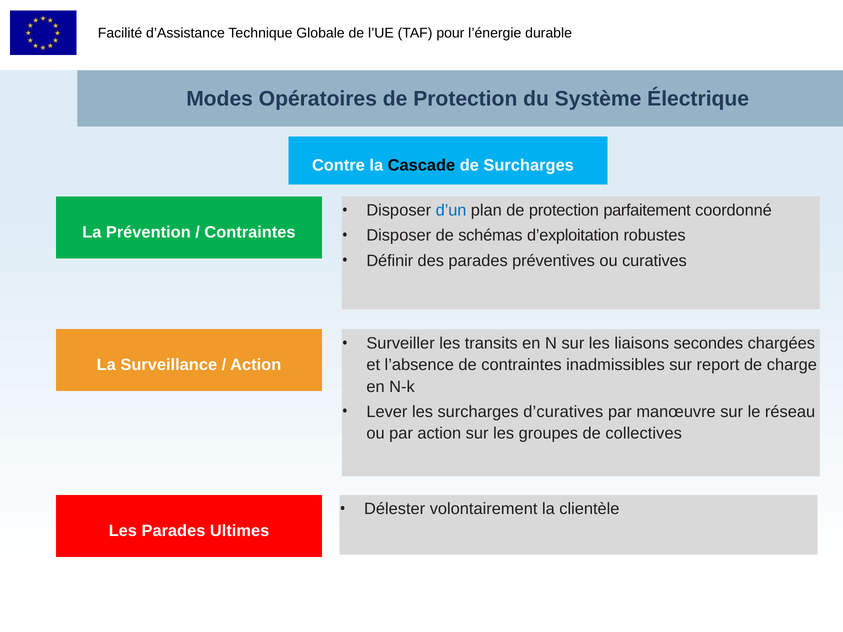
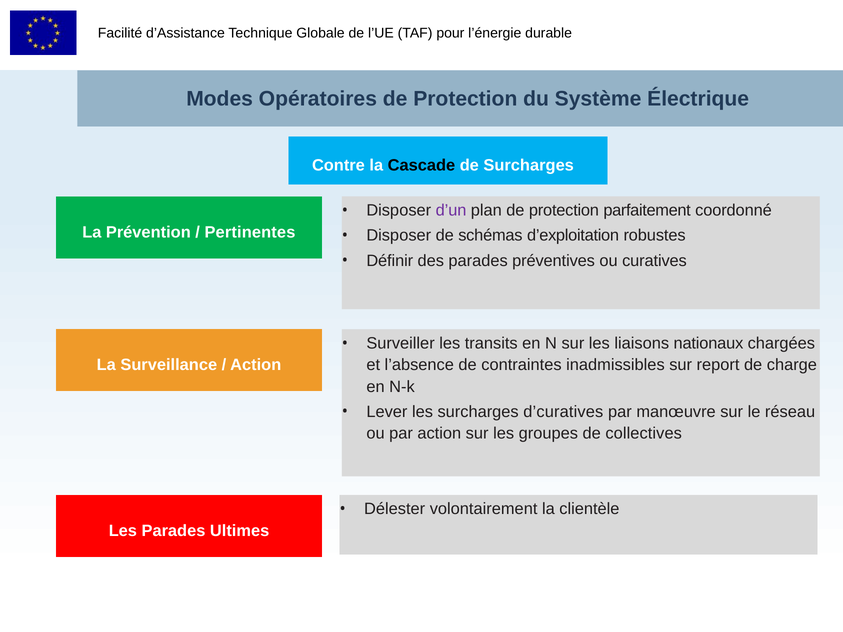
d’un colour: blue -> purple (451, 210)
Contraintes: Contraintes -> Pertinentes (250, 232)
secondes: secondes -> nationaux (708, 343)
